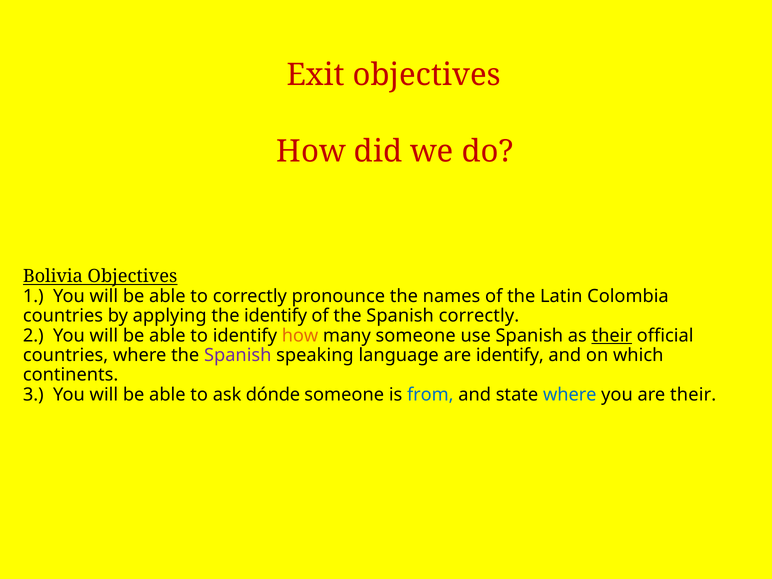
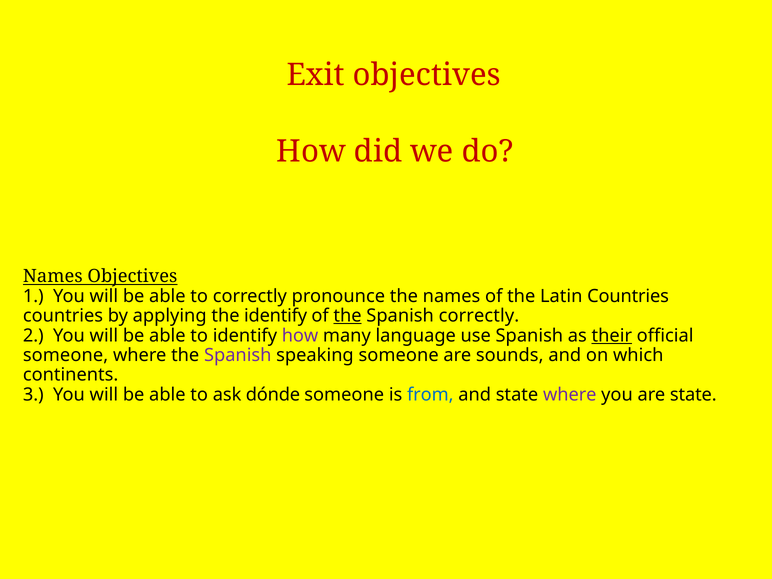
Bolivia: Bolivia -> Names (53, 276)
Latin Colombia: Colombia -> Countries (628, 296)
the underline: none -> present (348, 316)
how colour: orange -> purple (300, 336)
many someone: someone -> language (416, 336)
countries: countries -> someone (66, 355)
speaking language: language -> someone (399, 355)
are identify: identify -> sounds (510, 355)
where colour: blue -> purple (570, 395)
are their: their -> state (693, 395)
